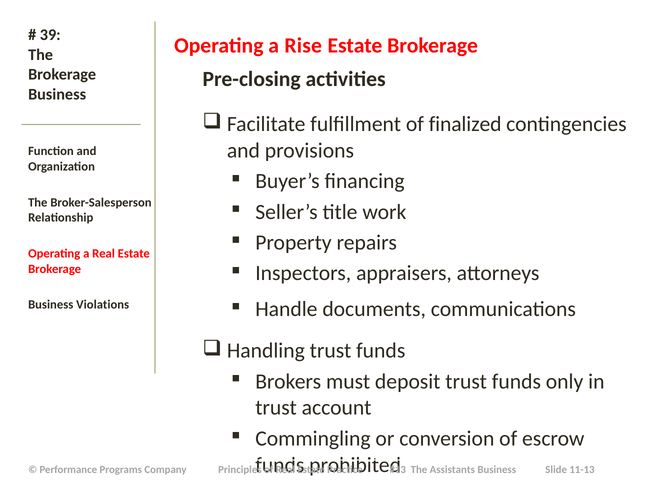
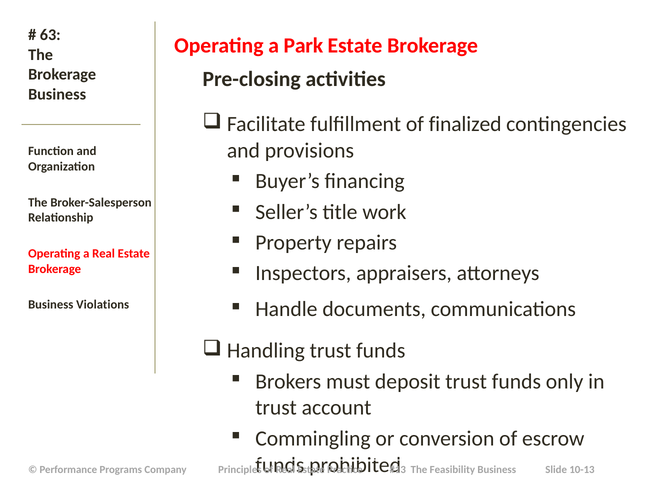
39: 39 -> 63 (50, 35)
Rise: Rise -> Park (303, 46)
Assistants: Assistants -> Feasibility (452, 470)
11-13: 11-13 -> 10-13 (582, 470)
